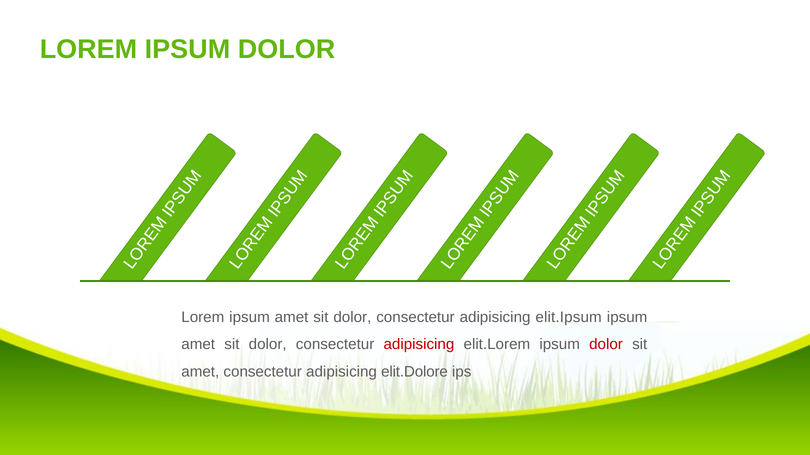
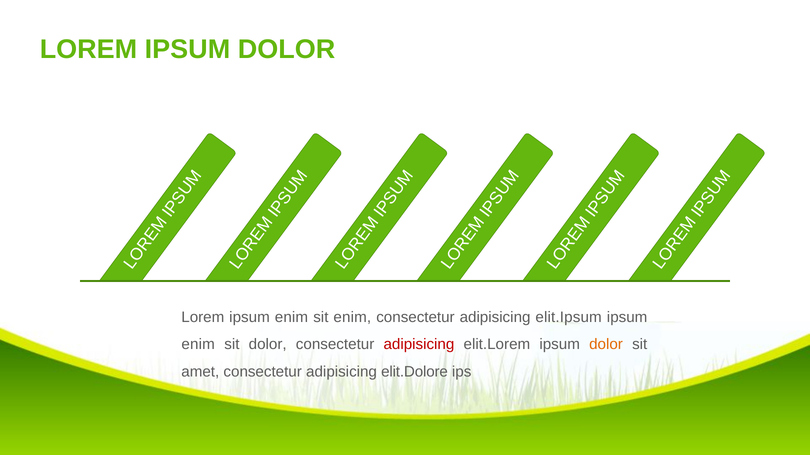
Lorem ipsum amet: amet -> enim (291, 318)
dolor: dolor -> enim (352, 318)
amet: amet -> enim (198, 345)
dolor colour: red -> orange (606, 345)
